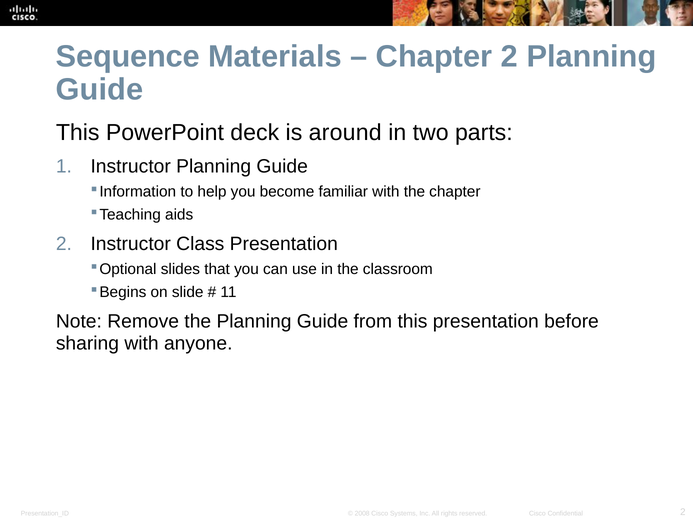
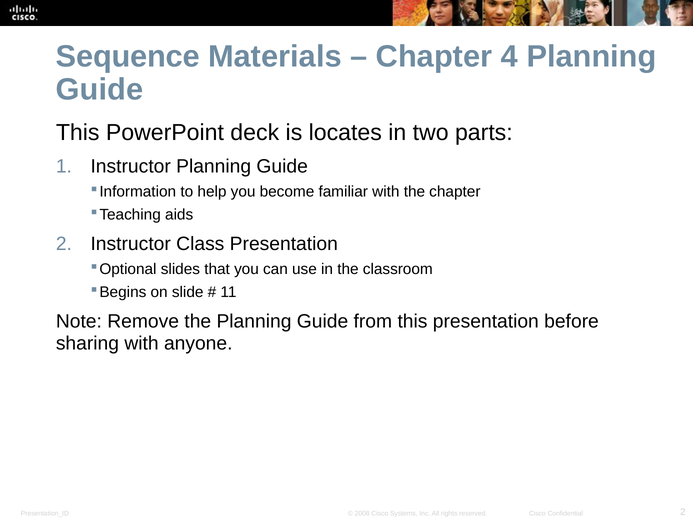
Chapter 2: 2 -> 4 (509, 56)
around: around -> locates (345, 133)
